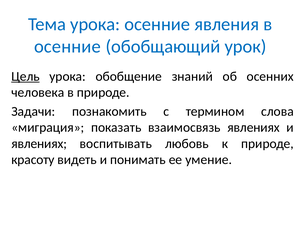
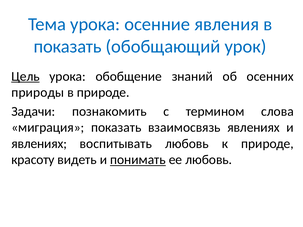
осенние: осенние -> показать (68, 47)
человека: человека -> природы (38, 93)
понимать underline: none -> present (138, 160)
ее умение: умение -> любовь (209, 160)
